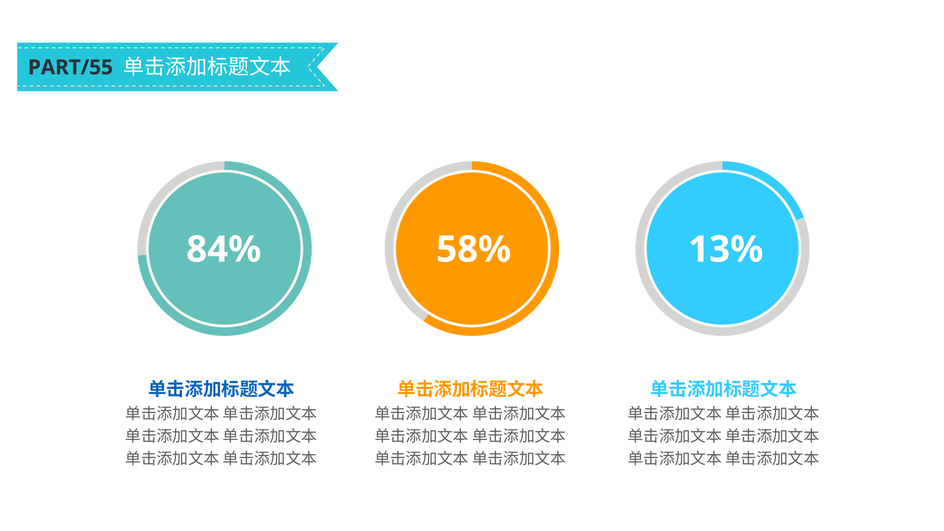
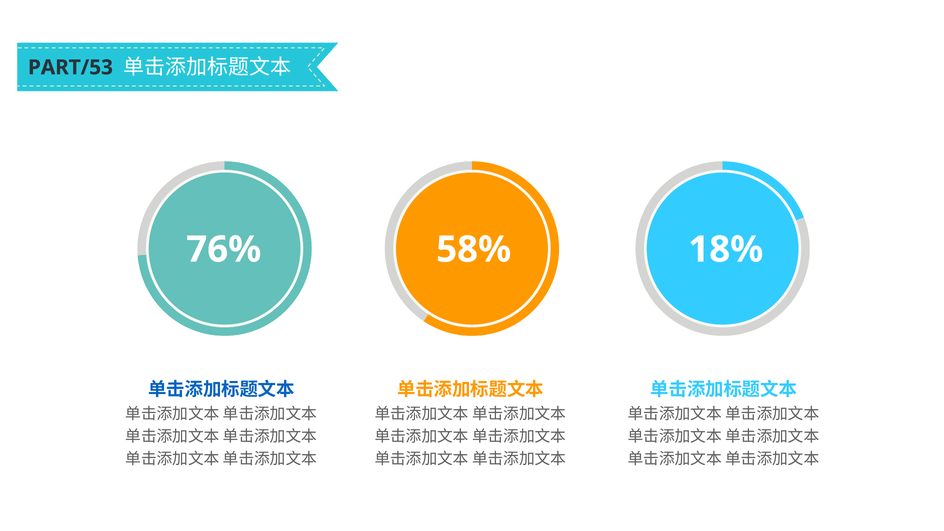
PART/55: PART/55 -> PART/53 (70, 67)
84%: 84% -> 76% (224, 250)
13%: 13% -> 18% (726, 250)
